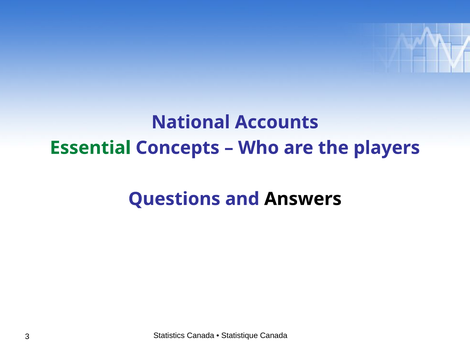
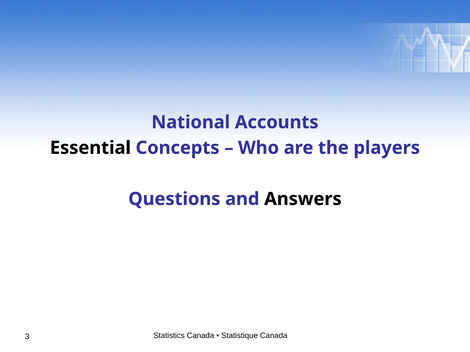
Essential colour: green -> black (90, 148)
